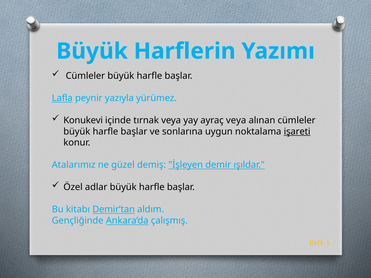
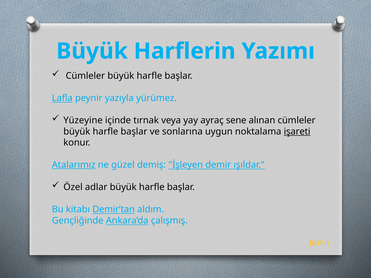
Konukevi: Konukevi -> Yüzeyine (83, 120)
ayraç veya: veya -> sene (236, 120)
Atalarımız underline: none -> present (74, 165)
